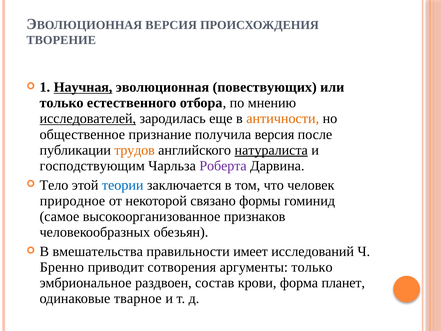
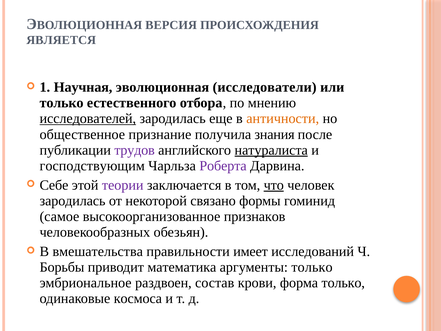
ТВОРЕНИЕ: ТВОРЕНИЕ -> ЯВЛЯЕТСЯ (61, 40)
Научная underline: present -> none (83, 87)
повествующих: повествующих -> исследователи (265, 87)
получила версия: версия -> знания (275, 134)
трудов colour: orange -> purple (135, 150)
Тело: Тело -> Себе (54, 185)
теории colour: blue -> purple (123, 185)
что underline: none -> present (274, 185)
природное: природное -> зародилась (73, 201)
Бренно: Бренно -> Борьбы (62, 267)
сотворения: сотворения -> математика (182, 267)
форма планет: планет -> только (343, 283)
тварное: тварное -> космоса (138, 298)
